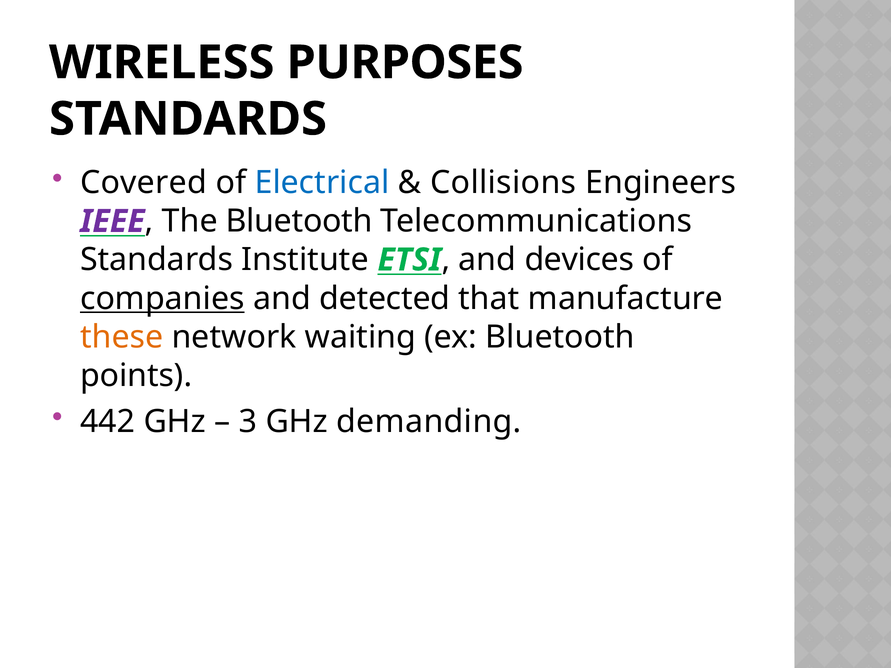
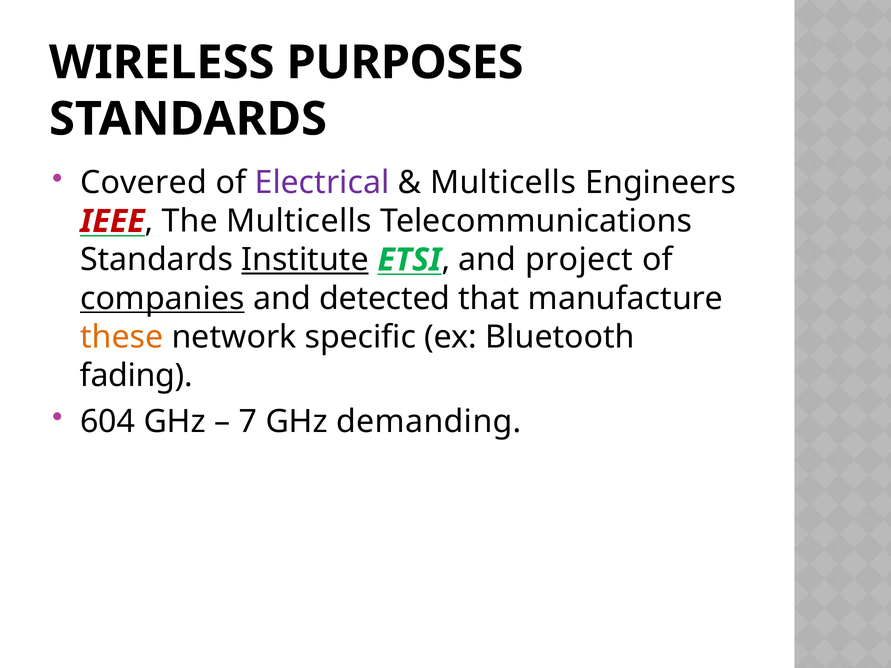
Electrical colour: blue -> purple (322, 183)
Collisions: Collisions -> Multicells (503, 183)
IEEE colour: purple -> red (112, 221)
The Bluetooth: Bluetooth -> Multicells (299, 221)
Institute underline: none -> present (305, 260)
devices: devices -> project (579, 260)
waiting: waiting -> specific (360, 337)
points: points -> fading (136, 376)
442: 442 -> 604 (108, 422)
3: 3 -> 7 (248, 422)
